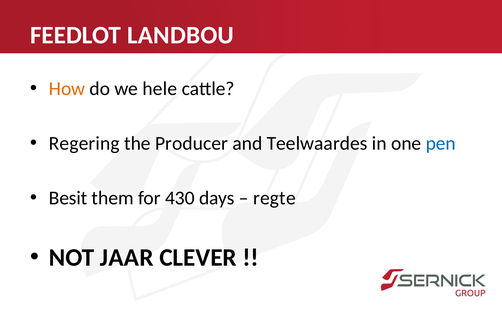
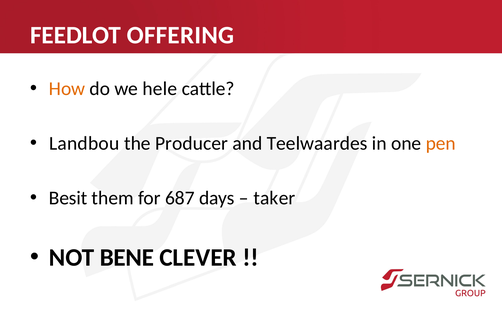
LANDBOU: LANDBOU -> OFFERING (181, 35)
Regering: Regering -> Landbou (84, 143)
pen colour: blue -> orange (441, 143)
430: 430 -> 687 (180, 198)
regte: regte -> taker (274, 198)
JAAR: JAAR -> BENE (127, 257)
